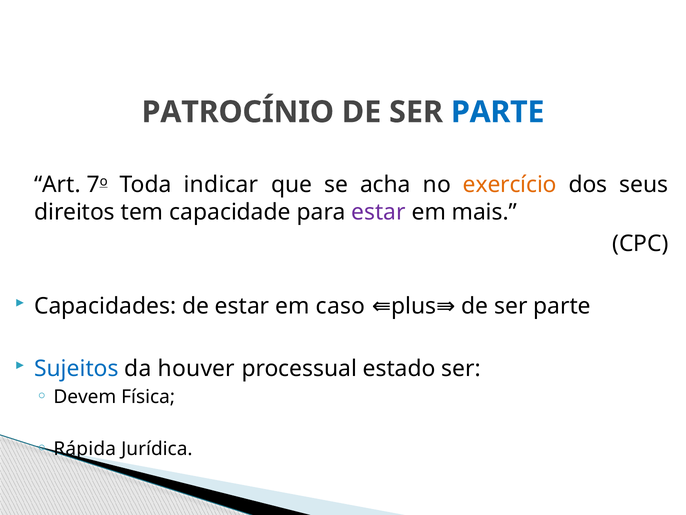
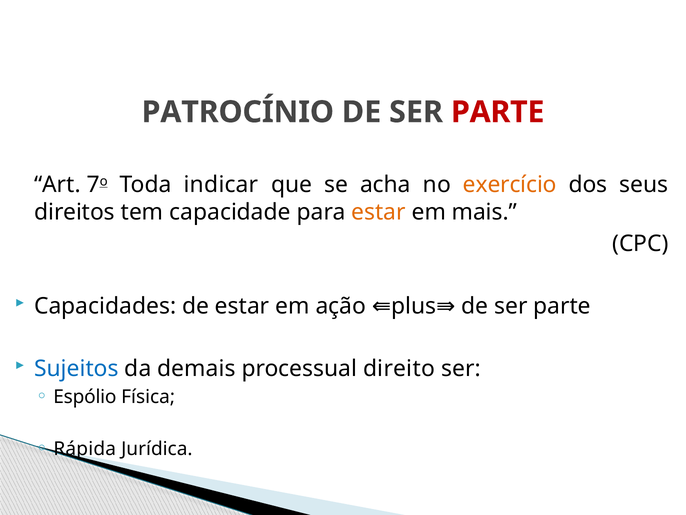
PARTE colour: blue -> red (498, 112)
estar colour: purple -> orange (379, 212)
caso: caso -> ação (341, 306)
houver: houver -> demais (196, 368)
estado: estado -> direito (399, 368)
Devem: Devem -> Espólio (85, 396)
